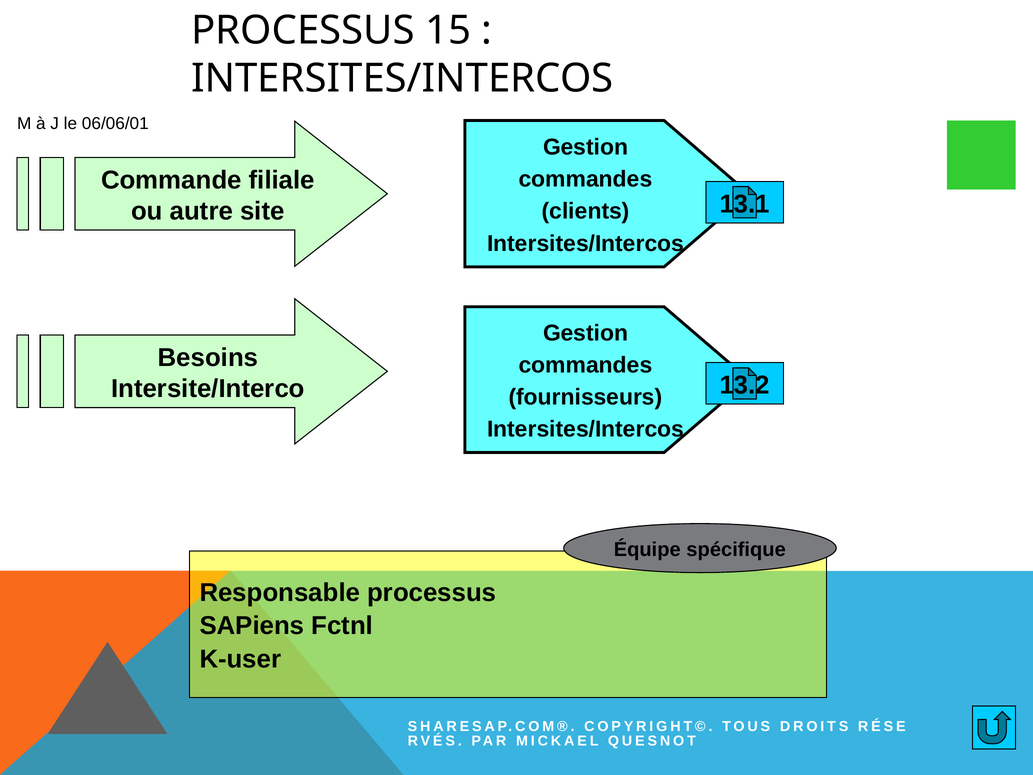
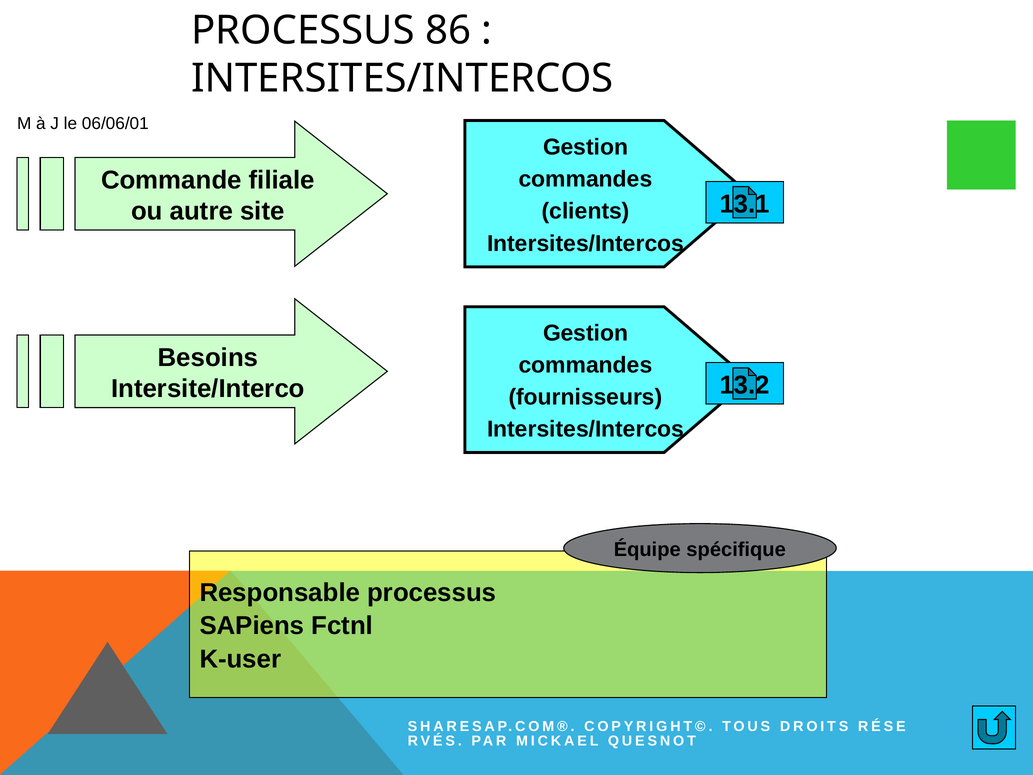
15: 15 -> 86 (448, 30)
